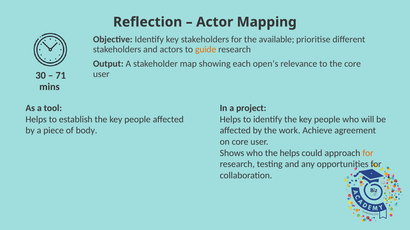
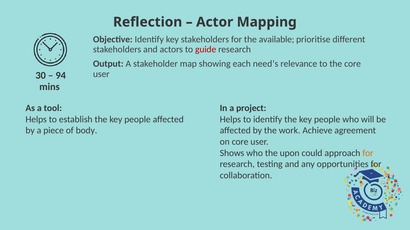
guide colour: orange -> red (206, 50)
open’s: open’s -> need’s (266, 64)
71: 71 -> 94 (61, 76)
the helps: helps -> upon (290, 153)
